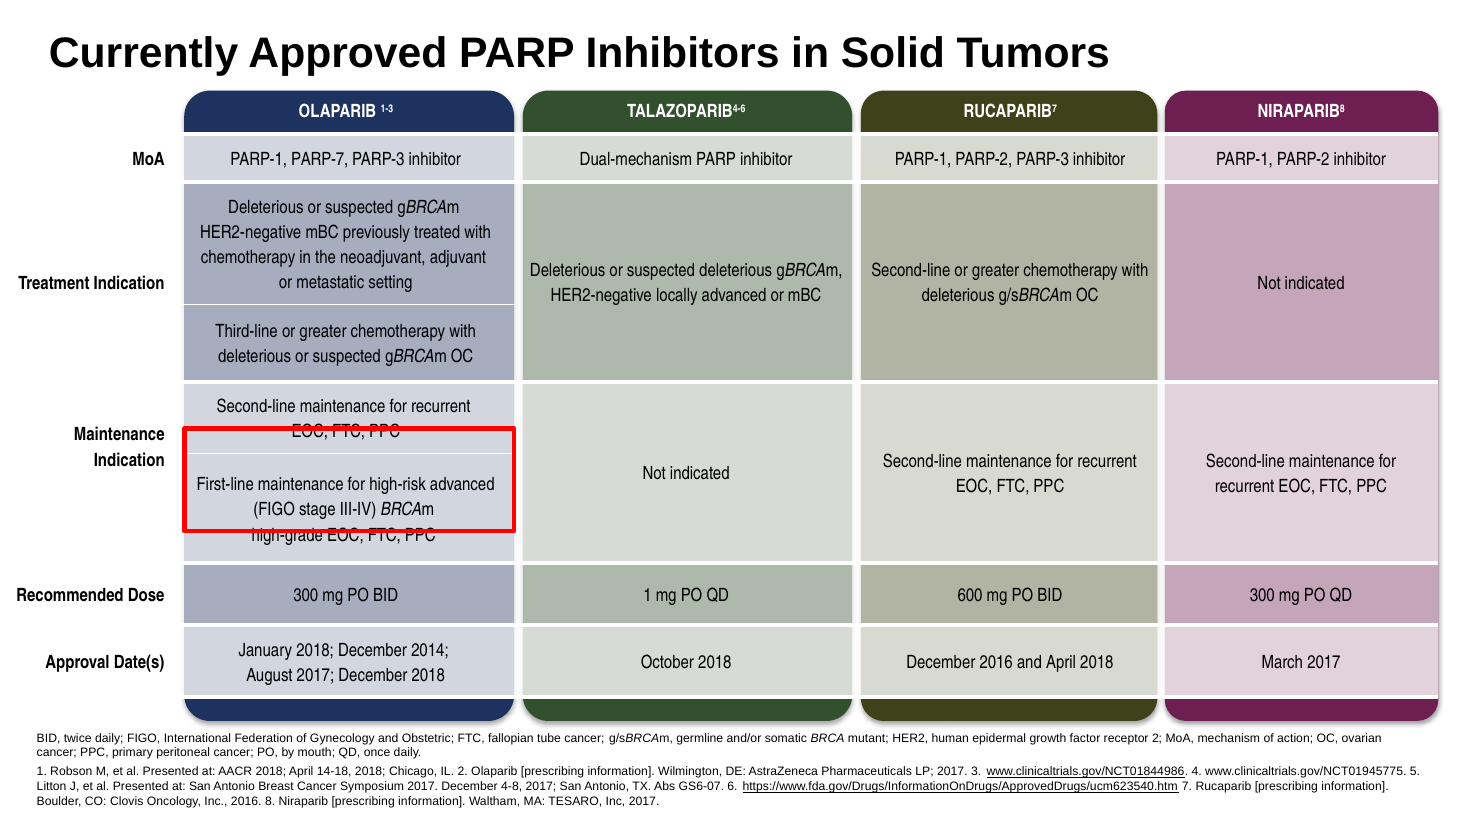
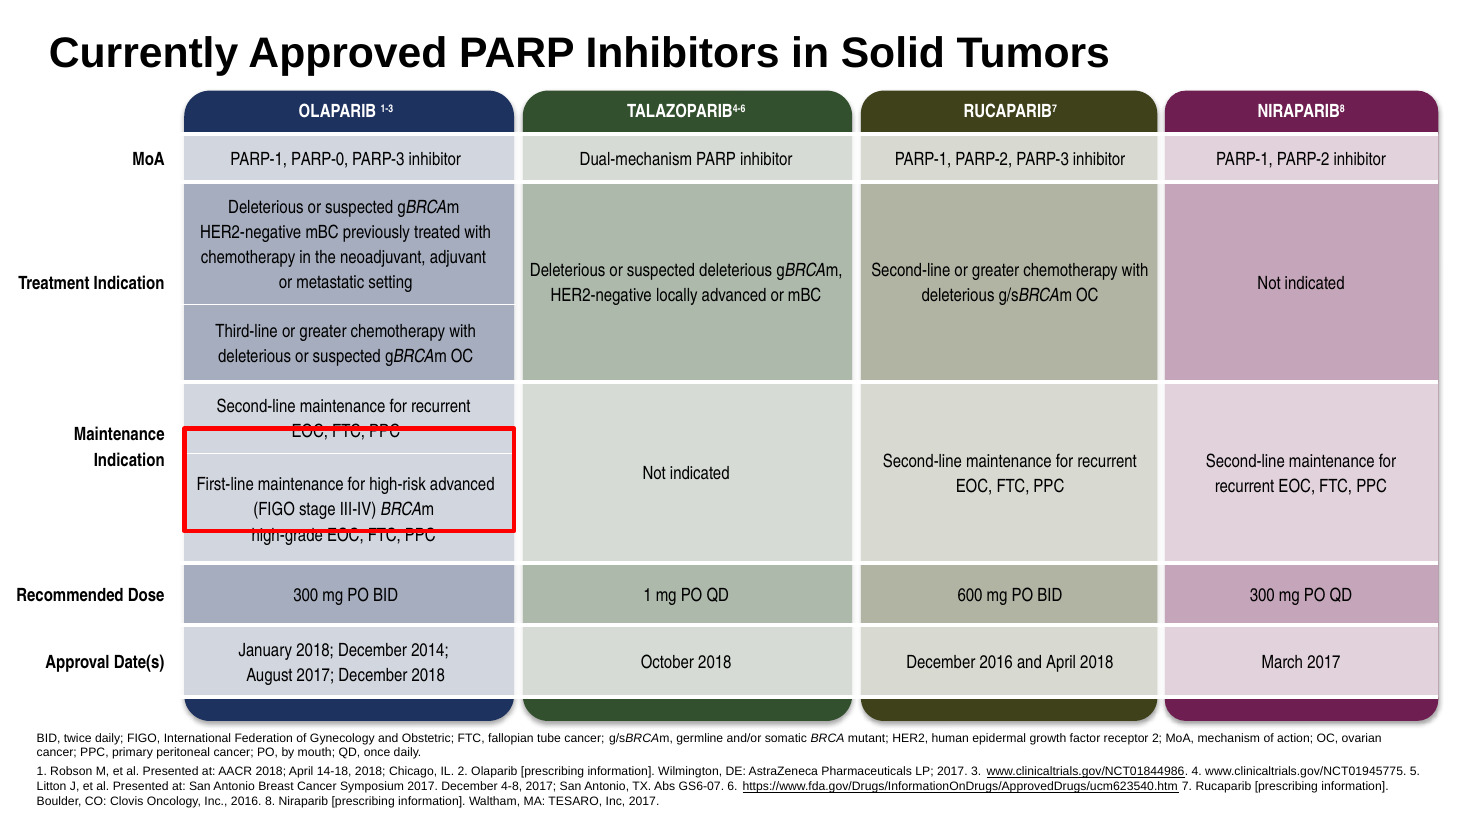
PARP-7: PARP-7 -> PARP-0 (320, 160)
